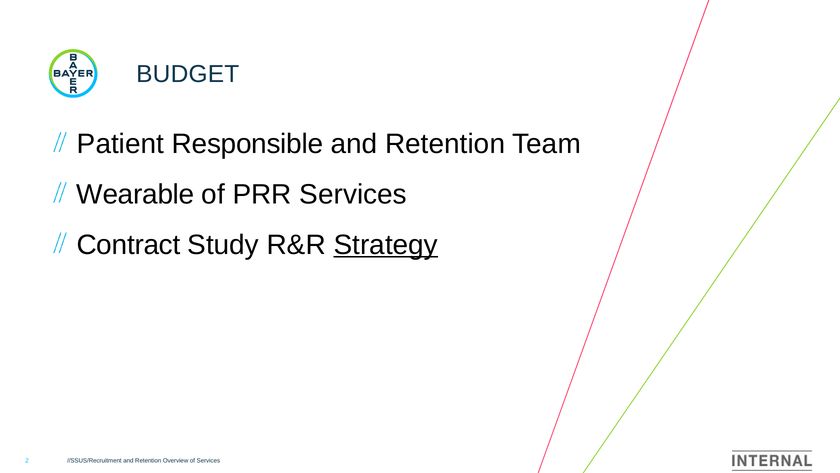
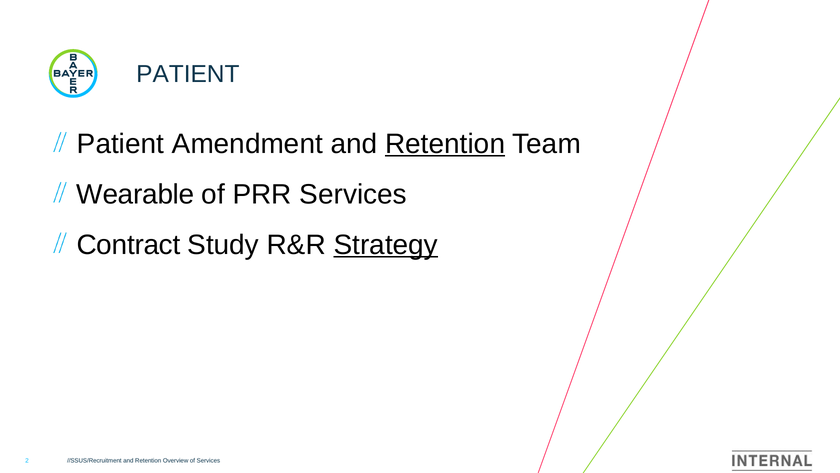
BUDGET: BUDGET -> PATIENT (188, 74)
Responsible: Responsible -> Amendment (247, 144)
Retention underline: none -> present (445, 144)
